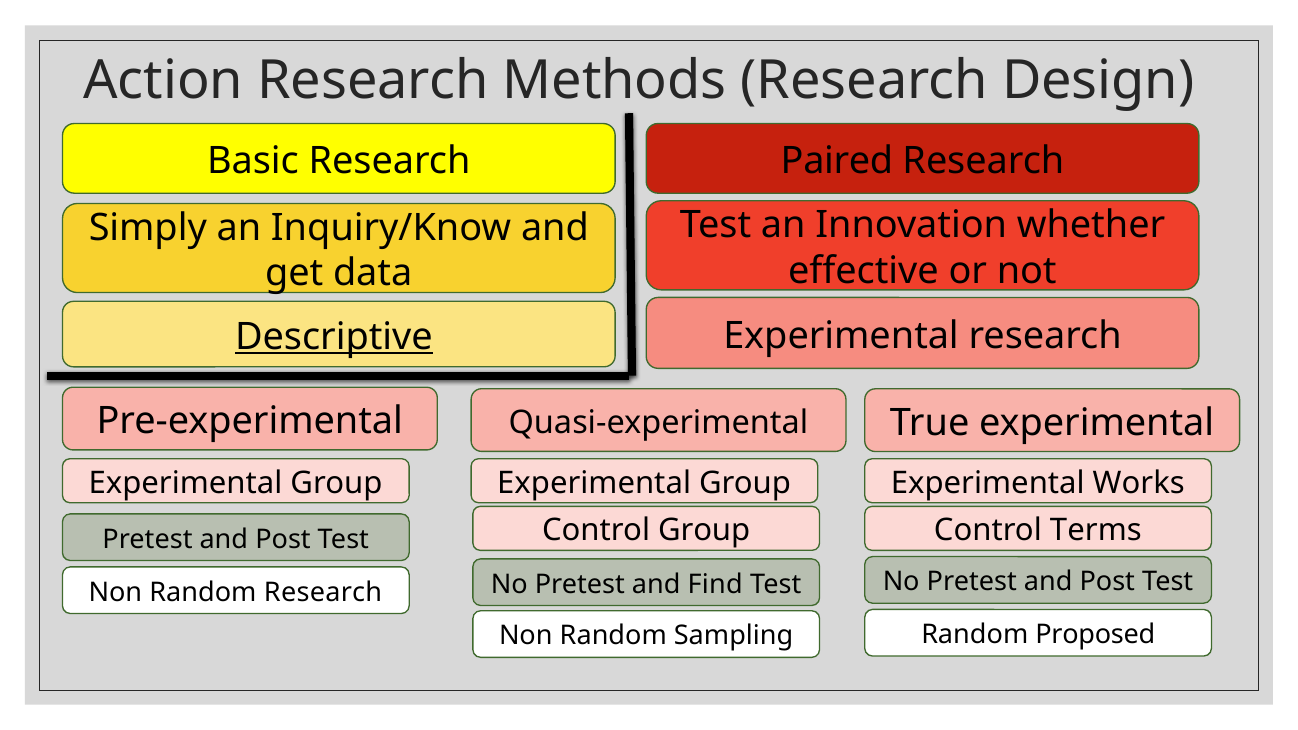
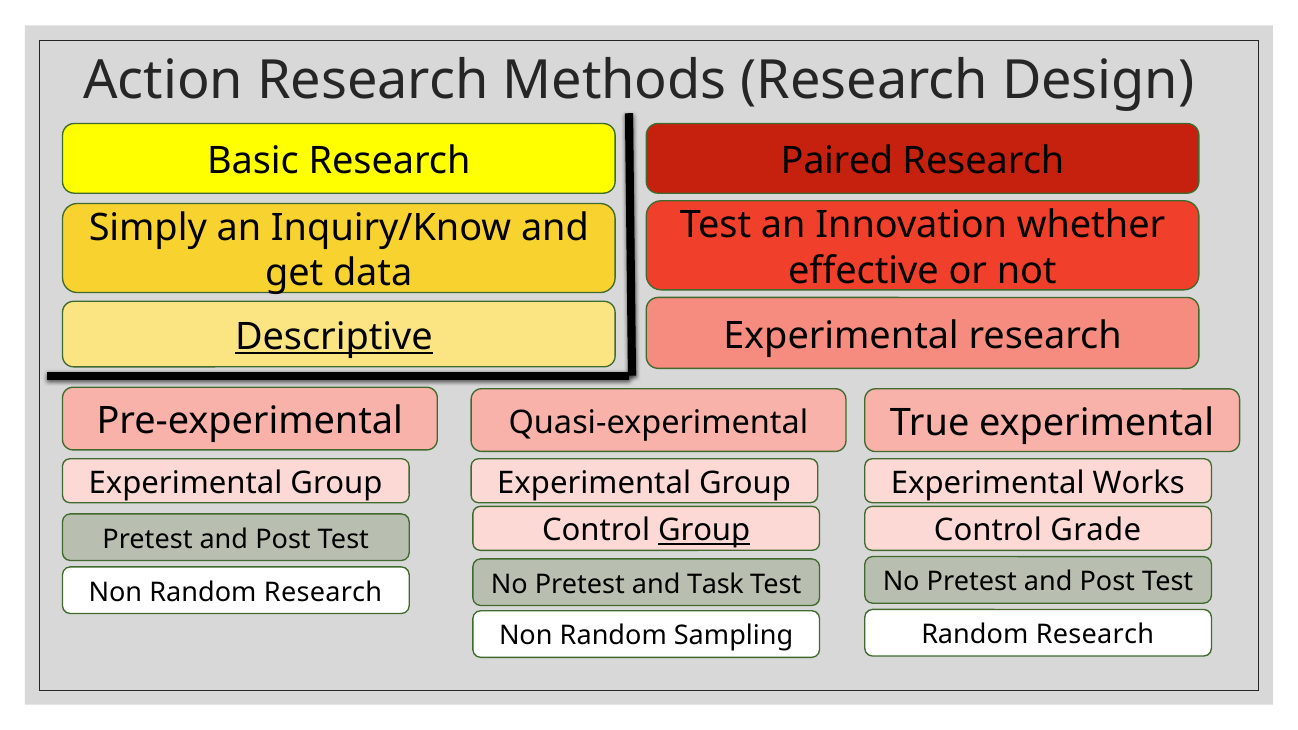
Group underline: none -> present (704, 531)
Terms: Terms -> Grade (1096, 531)
Find: Find -> Task (716, 584)
Proposed: Proposed -> Research (1095, 635)
